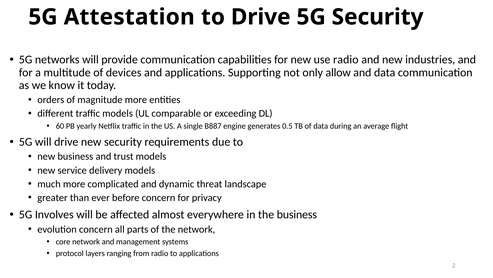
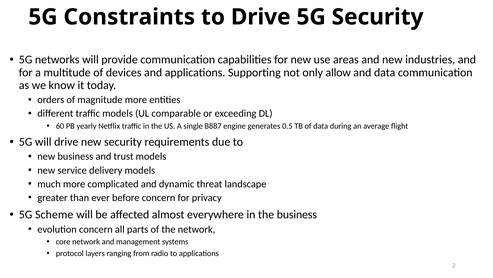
Attestation: Attestation -> Constraints (129, 17)
use radio: radio -> areas (346, 60)
Involves: Involves -> Scheme (54, 214)
